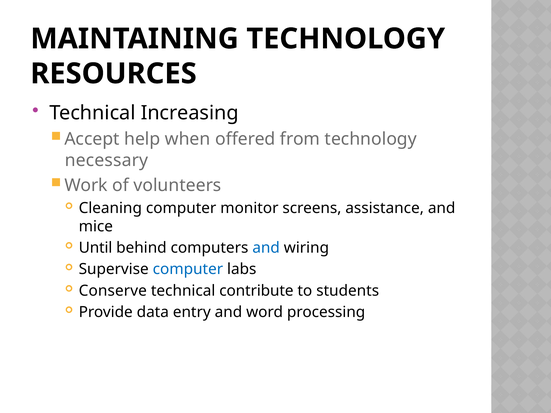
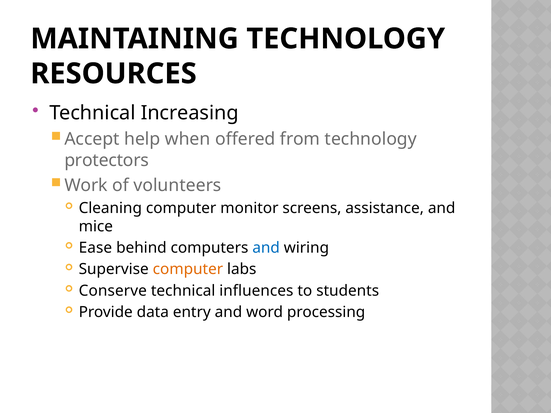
necessary: necessary -> protectors (107, 160)
Until: Until -> Ease (95, 248)
computer colour: blue -> orange (188, 269)
contribute: contribute -> influences (256, 291)
